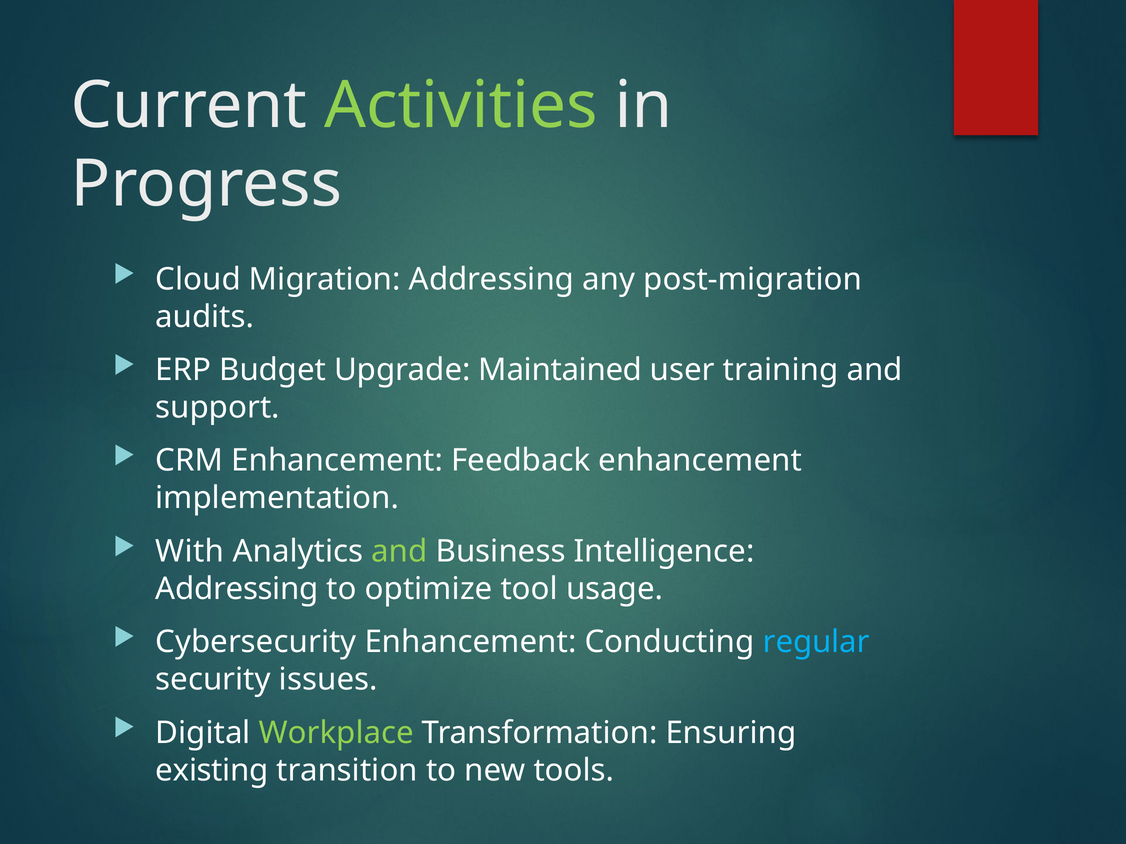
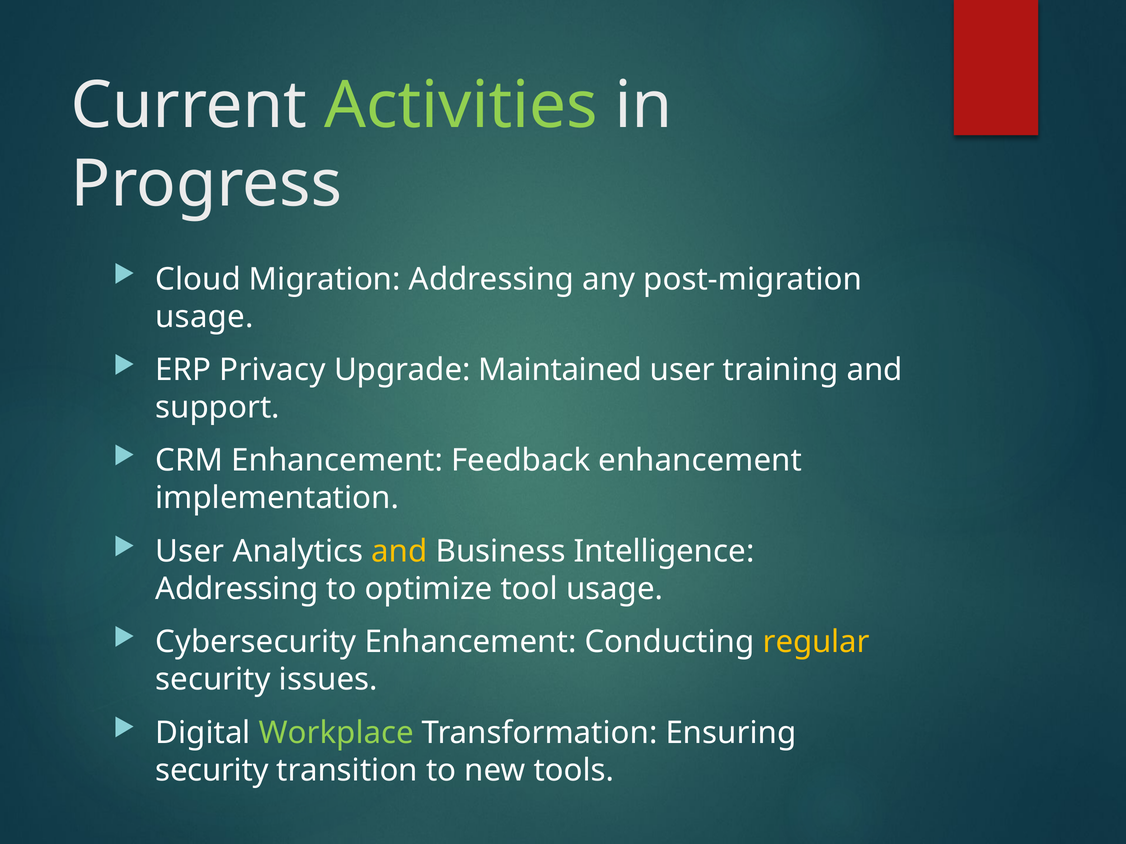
audits: audits -> usage (205, 317)
Budget: Budget -> Privacy (272, 370)
With: With -> User (190, 552)
and colour: light green -> yellow (399, 552)
regular colour: light blue -> yellow (816, 642)
existing: existing -> security (212, 771)
